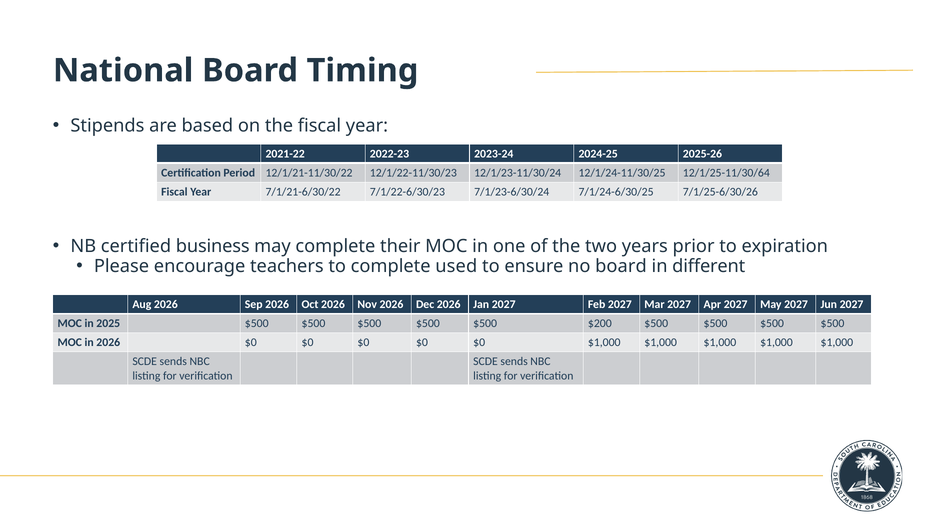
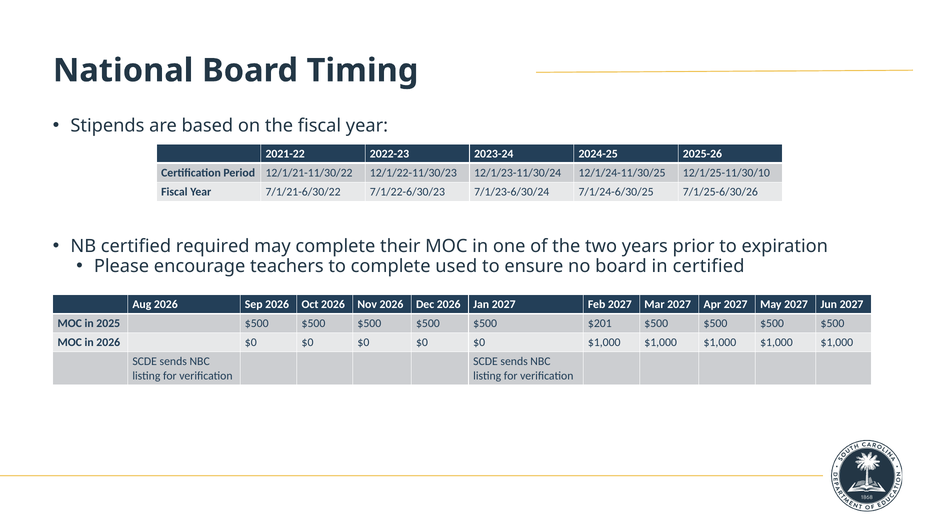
12/1/25-11/30/64: 12/1/25-11/30/64 -> 12/1/25-11/30/10 (726, 173)
business: business -> required (213, 246)
in different: different -> certified (709, 266)
$200: $200 -> $201 (600, 324)
